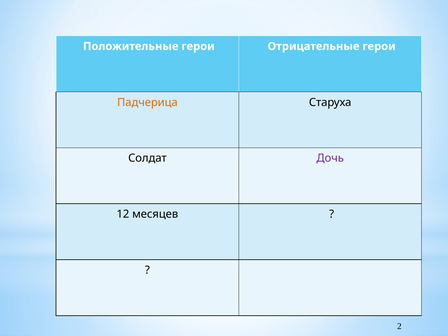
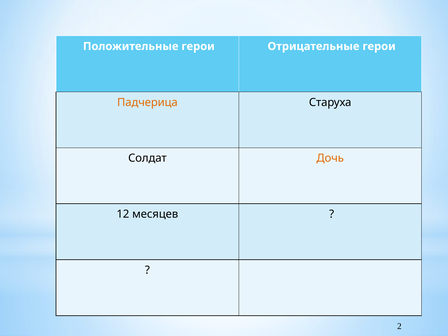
Дочь colour: purple -> orange (330, 158)
